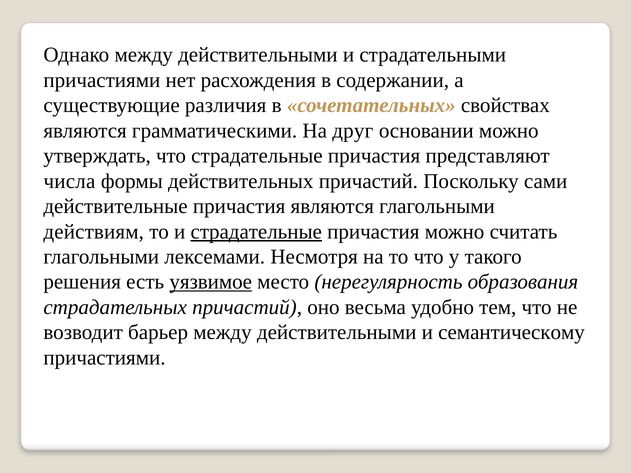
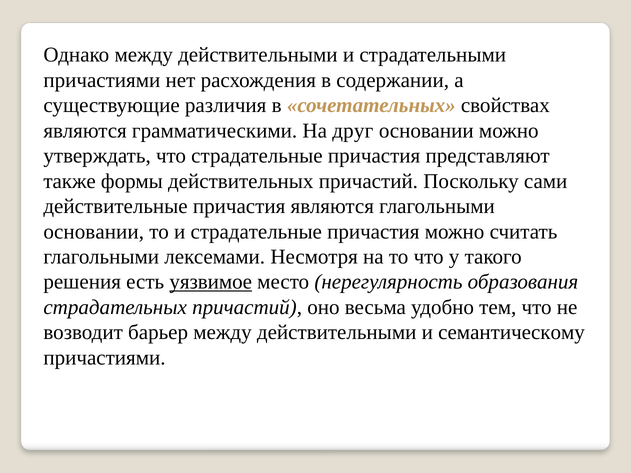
числа: числа -> также (70, 181)
действиям: действиям -> основании (94, 232)
страдательные underline: present -> none (256, 232)
